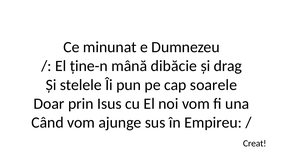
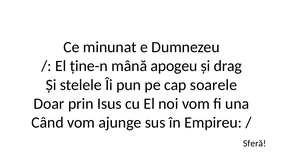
dibăcie: dibăcie -> apogeu (174, 66)
Creat: Creat -> Sferă (255, 144)
